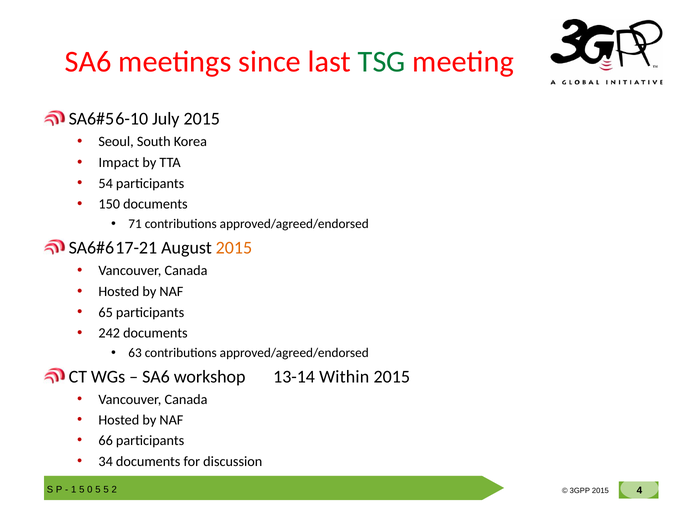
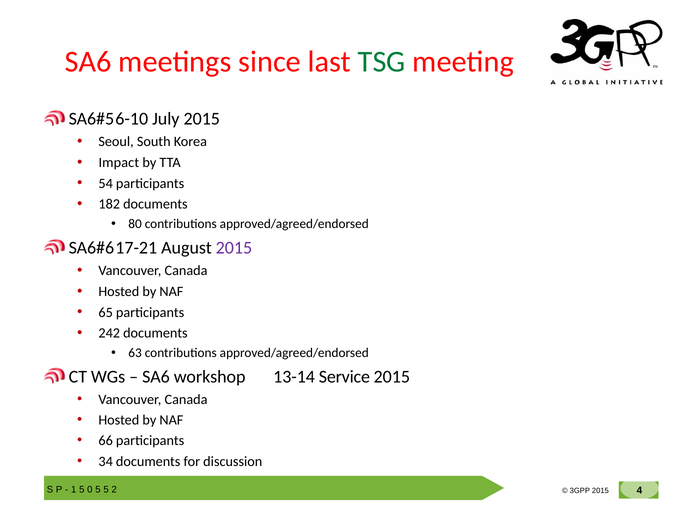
150: 150 -> 182 (109, 204)
71: 71 -> 80 (135, 224)
2015 colour: orange -> purple (234, 248)
Within: Within -> Service (344, 376)
